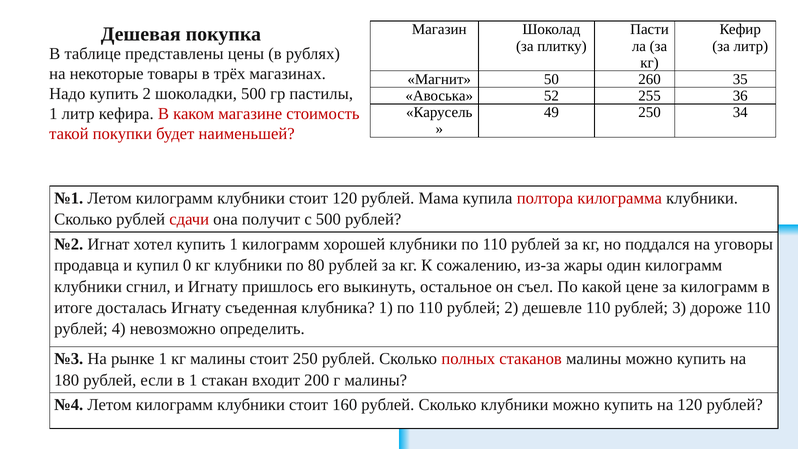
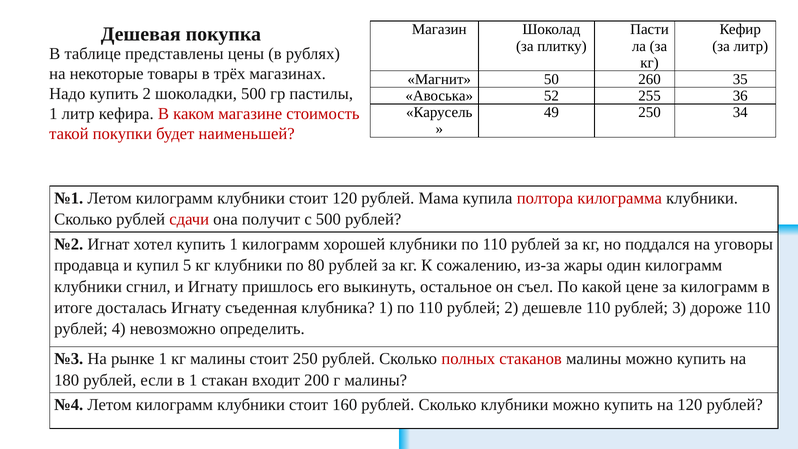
0: 0 -> 5 (187, 265)
